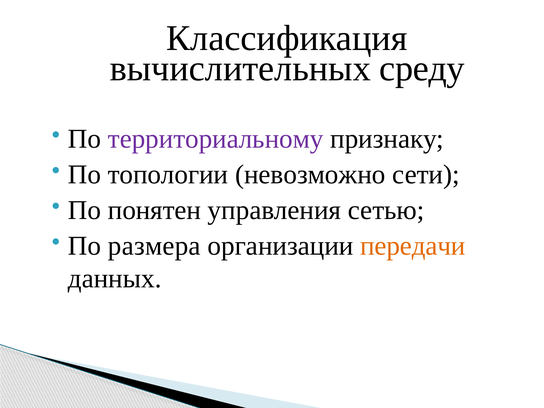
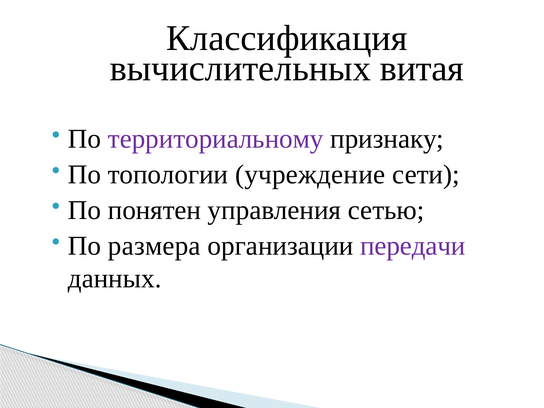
среду: среду -> витая (422, 69)
невозможно: невозможно -> учреждение (310, 174)
передачи colour: orange -> purple (413, 246)
